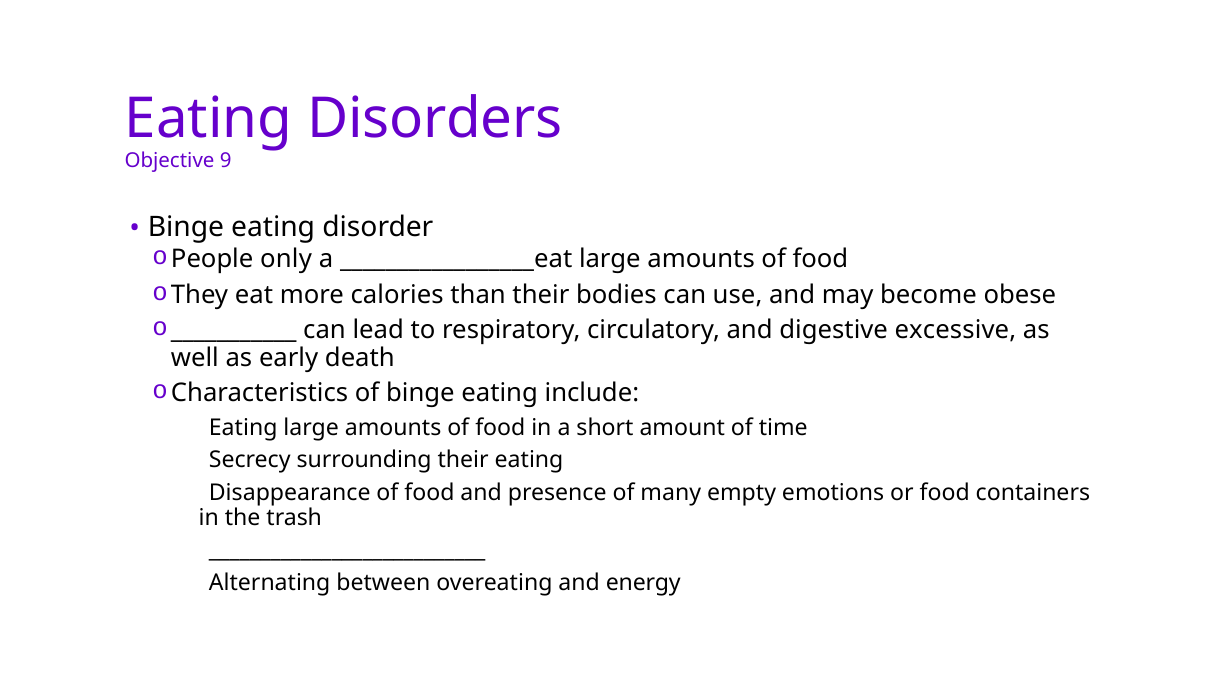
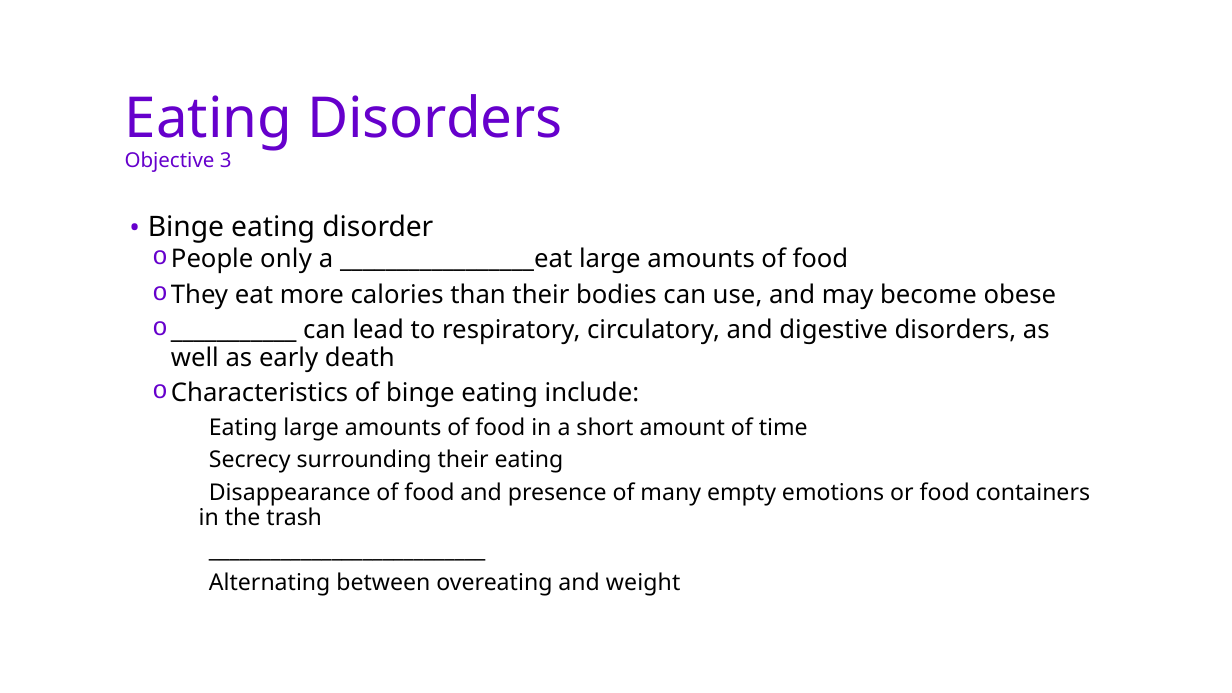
9: 9 -> 3 (226, 160)
digestive excessive: excessive -> disorders (955, 330)
energy: energy -> weight (643, 583)
